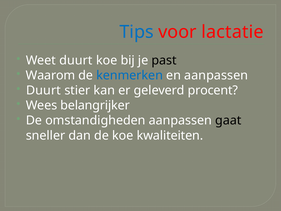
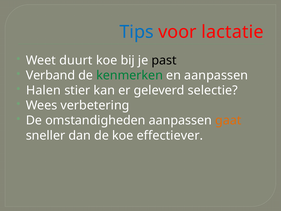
Waarom: Waarom -> Verband (50, 75)
kenmerken colour: blue -> green (130, 75)
Duurt: Duurt -> Halen (43, 90)
procent: procent -> selectie (213, 90)
belangrijker: belangrijker -> verbetering (95, 105)
gaat colour: black -> orange (228, 120)
kwaliteiten: kwaliteiten -> effectiever (170, 135)
